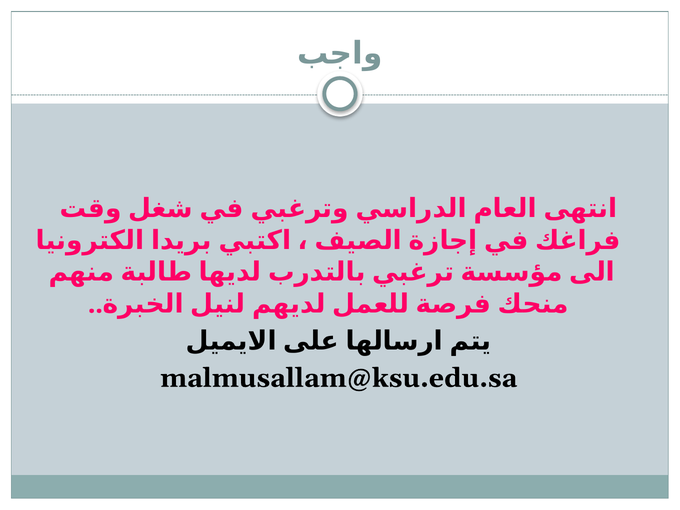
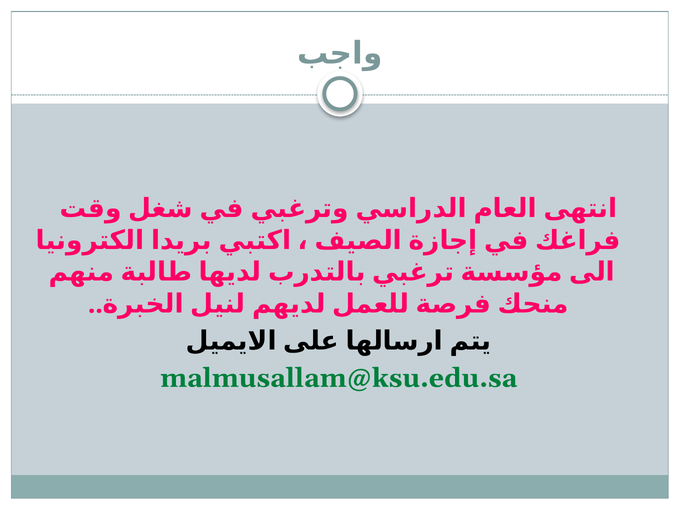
malmusallam@ksu.edu.sa colour: black -> green (339, 378)
